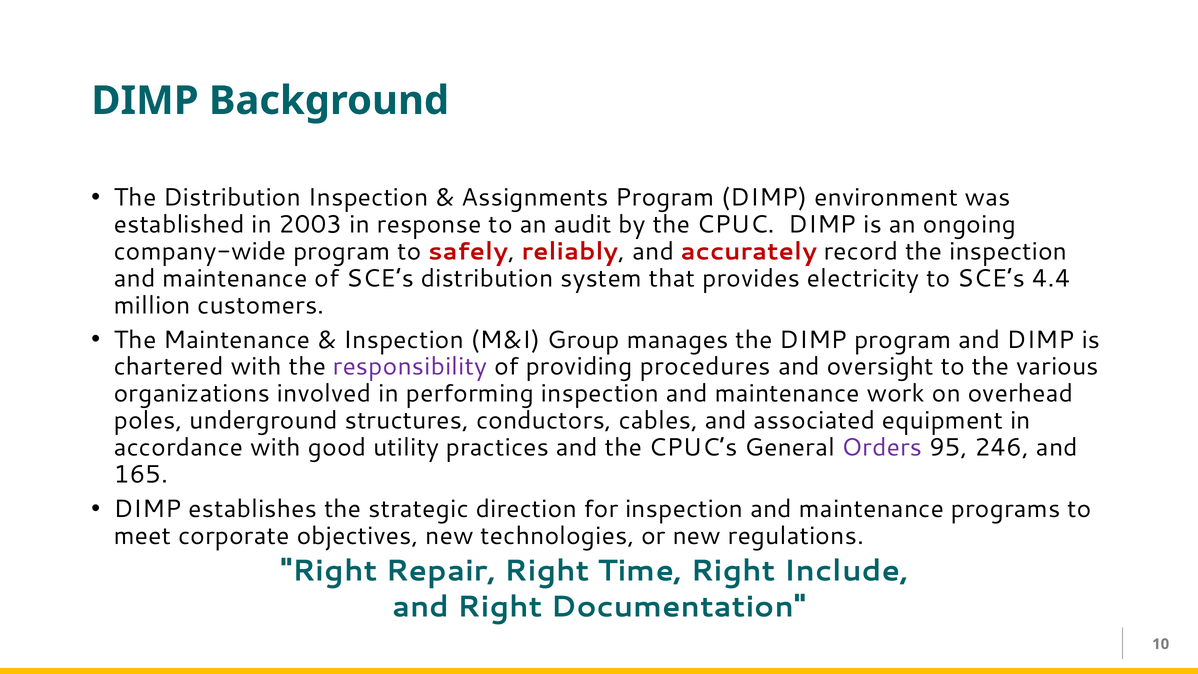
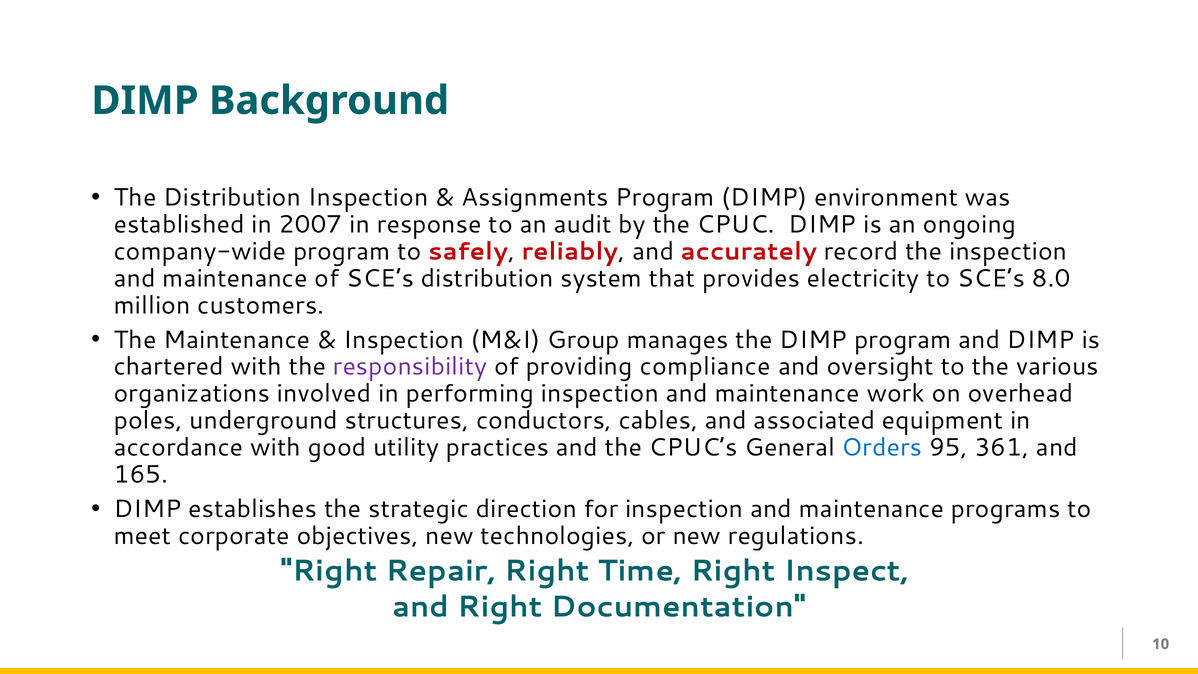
2003: 2003 -> 2007 (311, 224)
4.4: 4.4 -> 8.0 (1051, 278)
procedures: procedures -> compliance (705, 367)
Orders colour: purple -> blue (882, 448)
246: 246 -> 361 (1002, 448)
Include: Include -> Inspect (846, 571)
